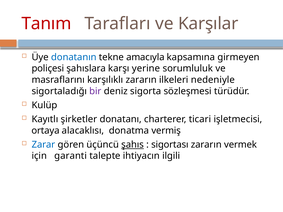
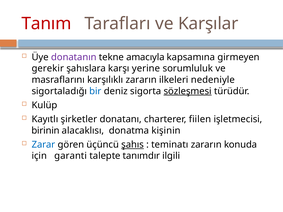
donatanın colour: blue -> purple (74, 57)
poliçesi: poliçesi -> gerekir (48, 69)
bir colour: purple -> blue (95, 91)
sözleşmesi underline: none -> present (188, 91)
ticari: ticari -> fiilen (200, 119)
ortaya: ortaya -> birinin (46, 131)
vermiş: vermiş -> kişinin (166, 131)
sigortası: sigortası -> teminatı (170, 145)
vermek: vermek -> konuda (241, 145)
ihtiyacın: ihtiyacın -> tanımdır (141, 156)
